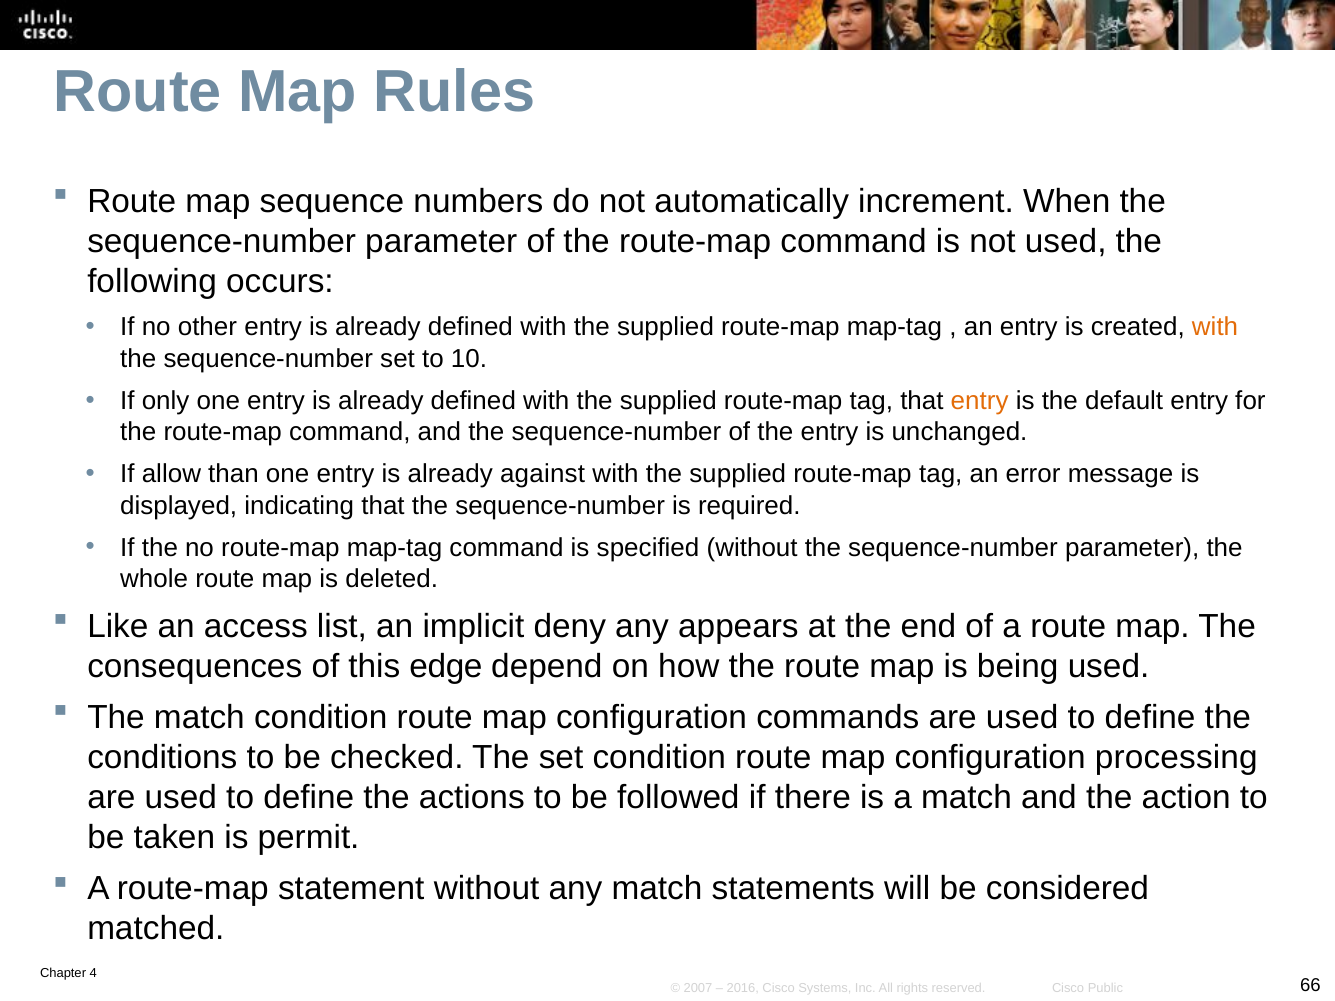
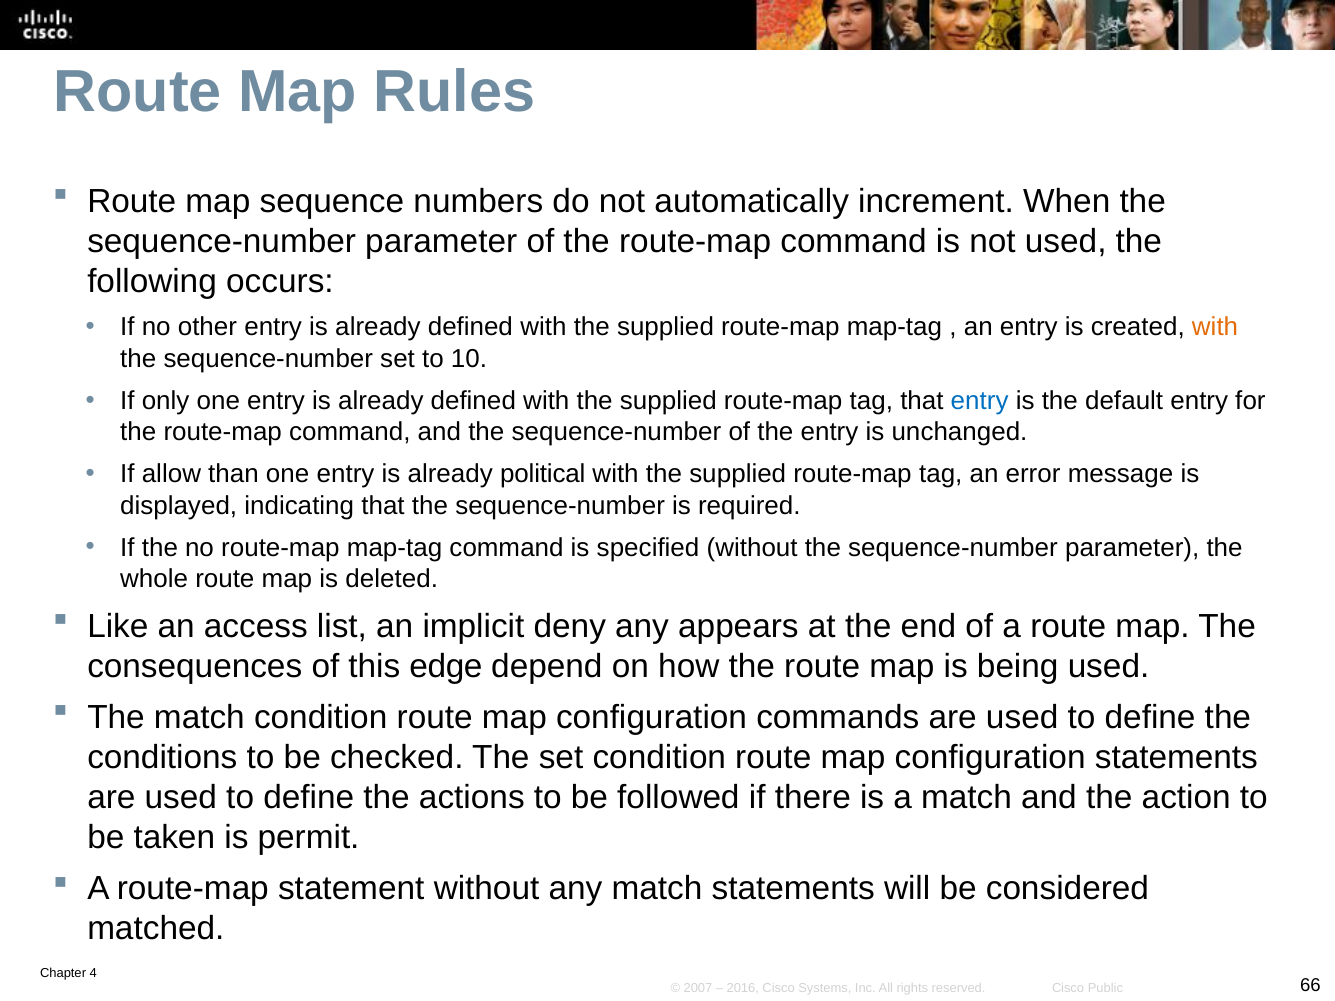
entry colour: orange -> blue (980, 401)
against: against -> political (543, 474)
configuration processing: processing -> statements (1176, 758)
